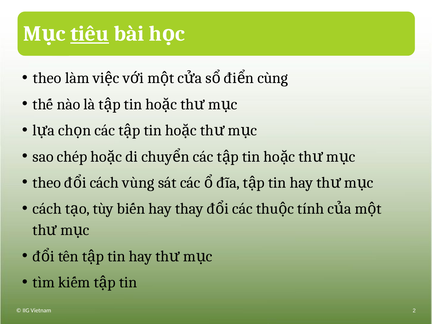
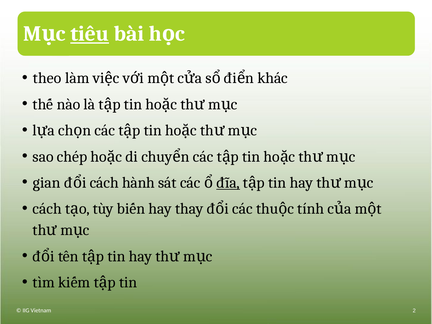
cùng: cùng -> khác (273, 78)
theo: theo -> gian (47, 183)
vùng: vùng -> hành (139, 183)
đĩa underline: none -> present (228, 183)
